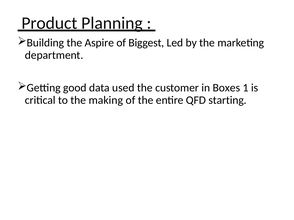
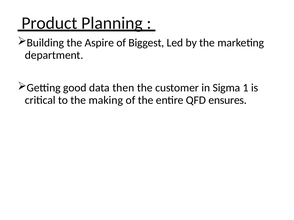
used: used -> then (123, 88)
Boxes: Boxes -> Sigma (226, 88)
starting: starting -> ensures (228, 100)
